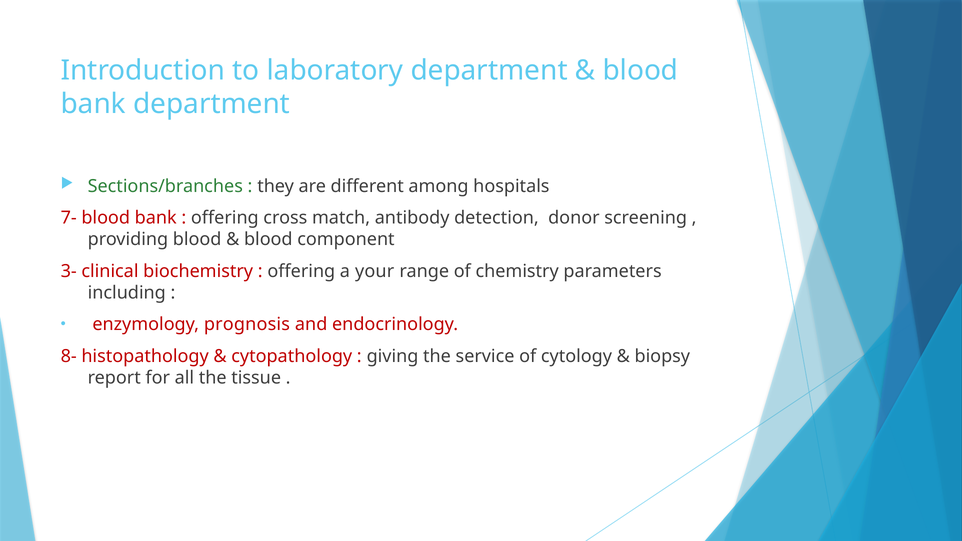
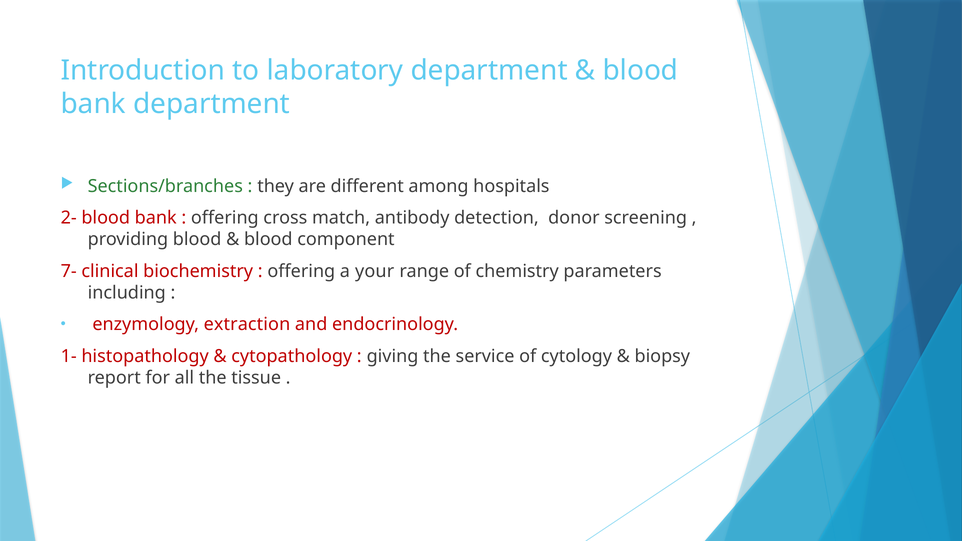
7-: 7- -> 2- (69, 218)
3-: 3- -> 7- (69, 271)
prognosis: prognosis -> extraction (247, 324)
8-: 8- -> 1- (69, 356)
